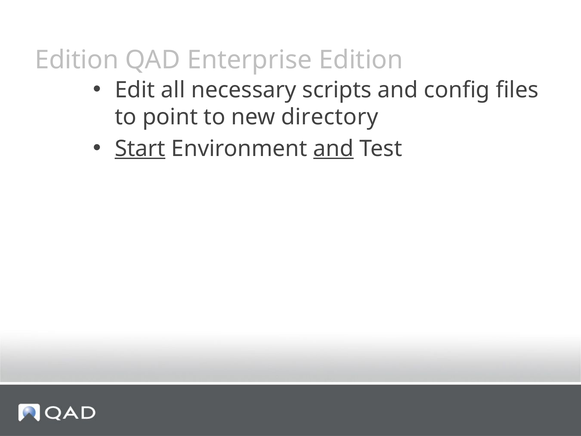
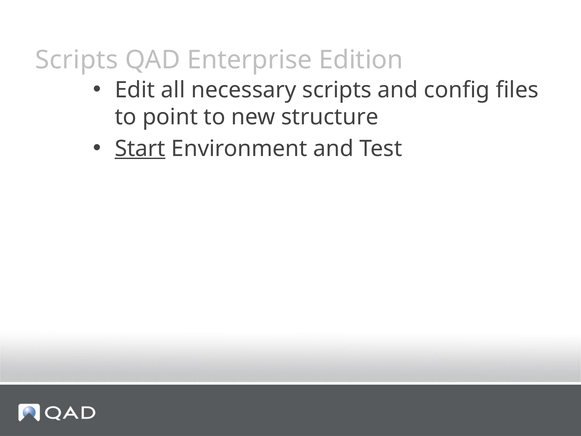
Edition: Edition -> Scripts (77, 60)
directory: directory -> structure (330, 117)
and underline: present -> none (333, 149)
